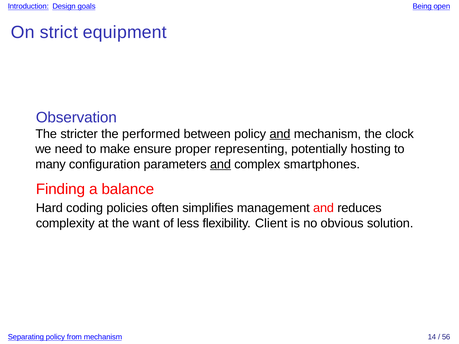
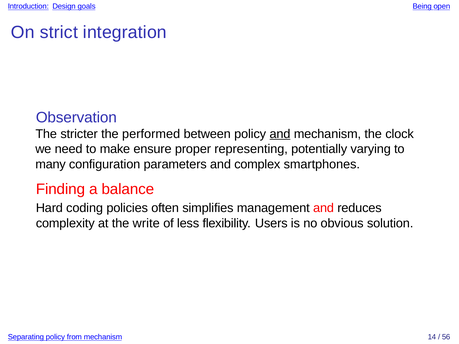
equipment: equipment -> integration (125, 32)
hosting: hosting -> varying (371, 149)
and underline: present -> none (221, 165)
want: want -> write (146, 224)
Client: Client -> Users (271, 224)
